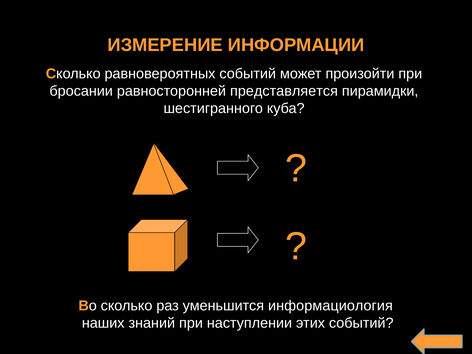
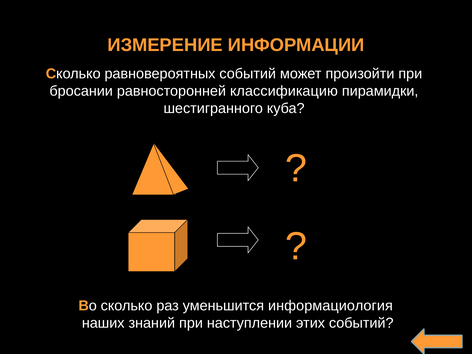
представляется: представляется -> классификацию (284, 91)
